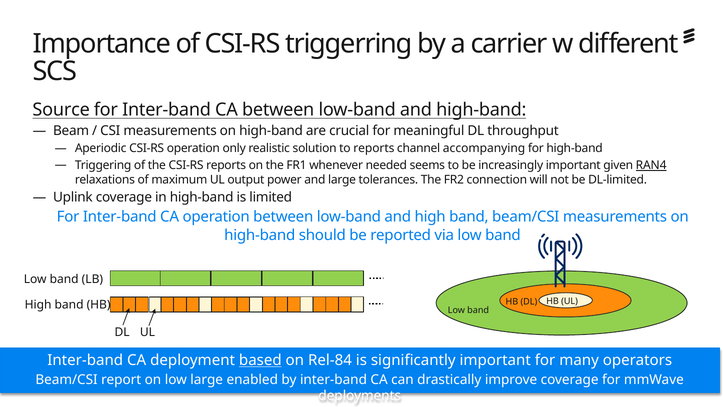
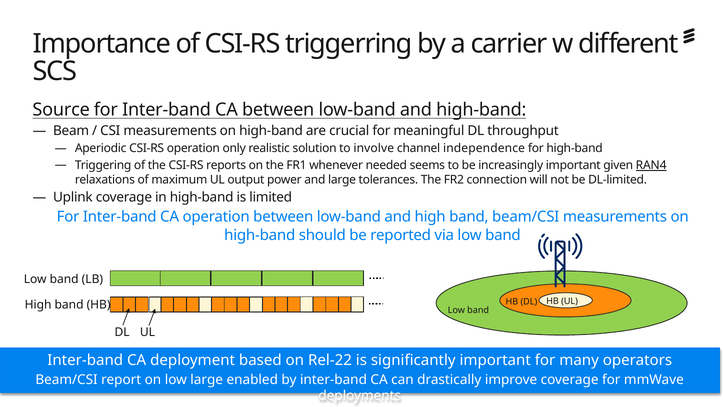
to reports: reports -> involve (374, 148)
accompanying: accompanying -> independence (484, 148)
based underline: present -> none (260, 360)
Rel-84: Rel-84 -> Rel-22 (330, 360)
